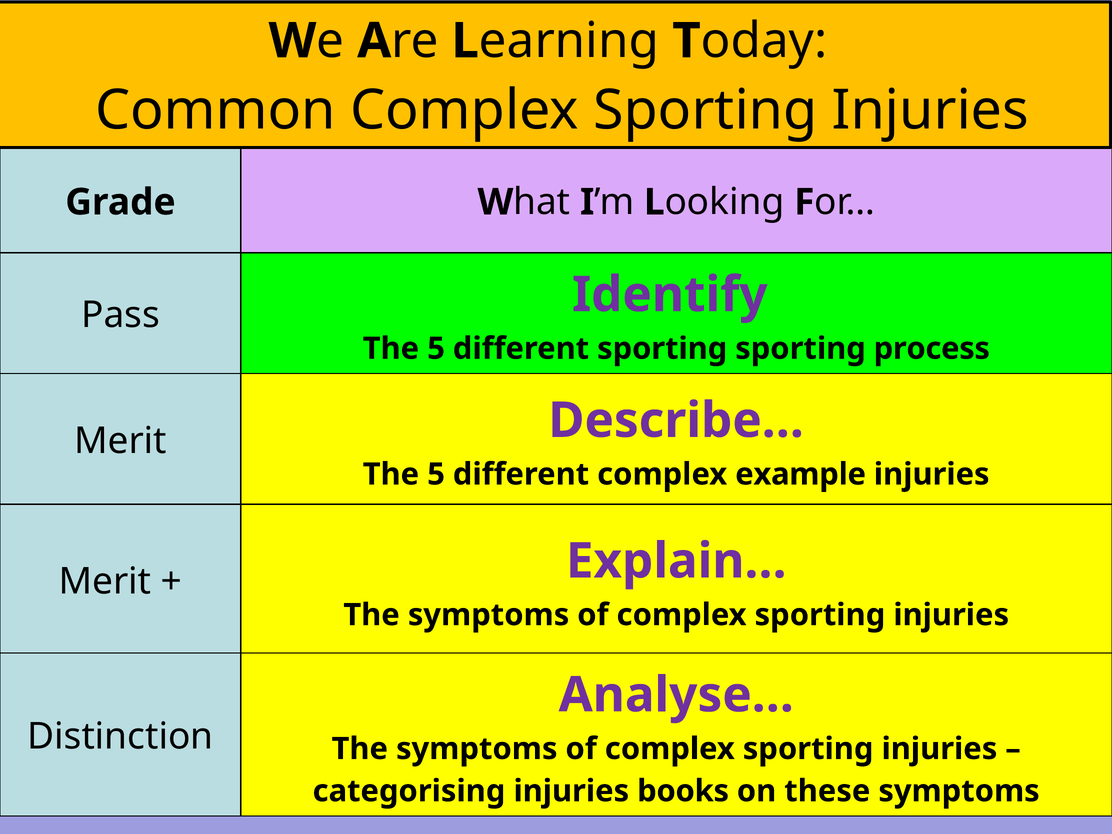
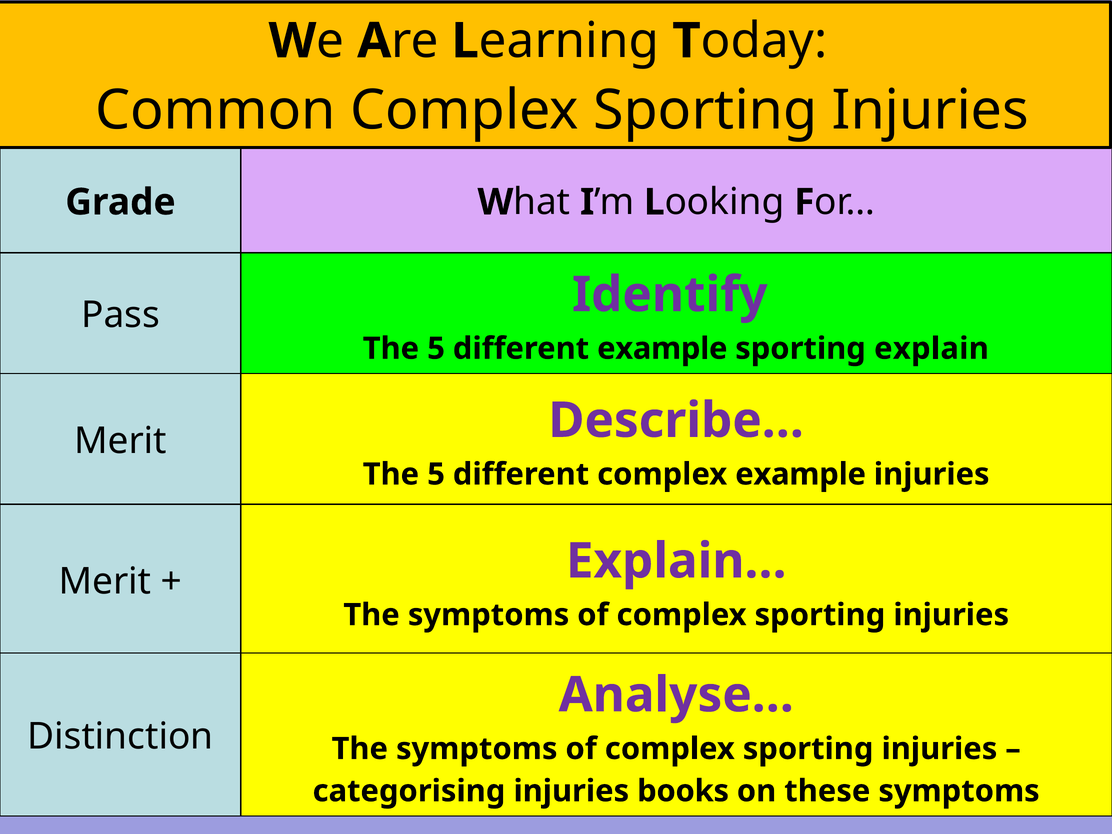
different sporting: sporting -> example (662, 349)
process: process -> explain (931, 349)
